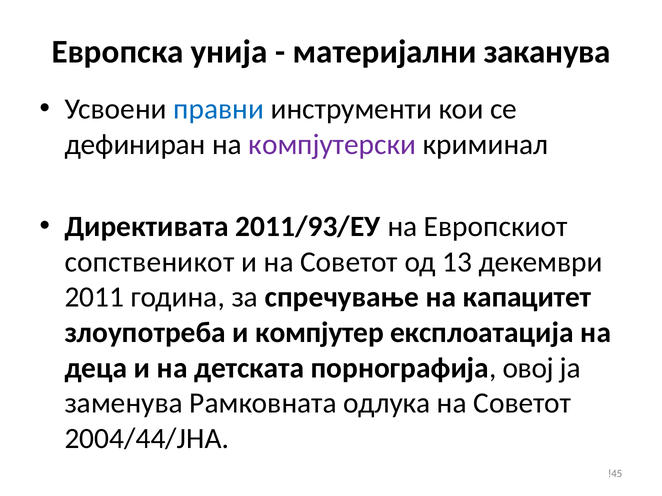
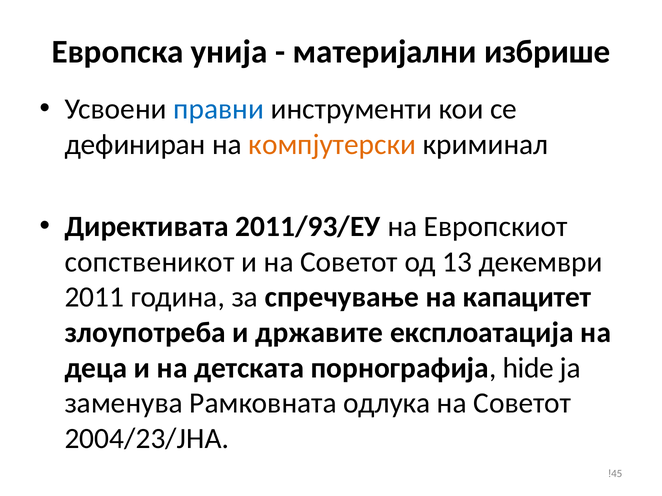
заканува: заканува -> избрише (547, 52)
компјутерски colour: purple -> orange (332, 145)
компјутер: компјутер -> државите (319, 333)
овој: овој -> hide (528, 368)
2004/44/JHA: 2004/44/JHA -> 2004/23/JHA (147, 439)
